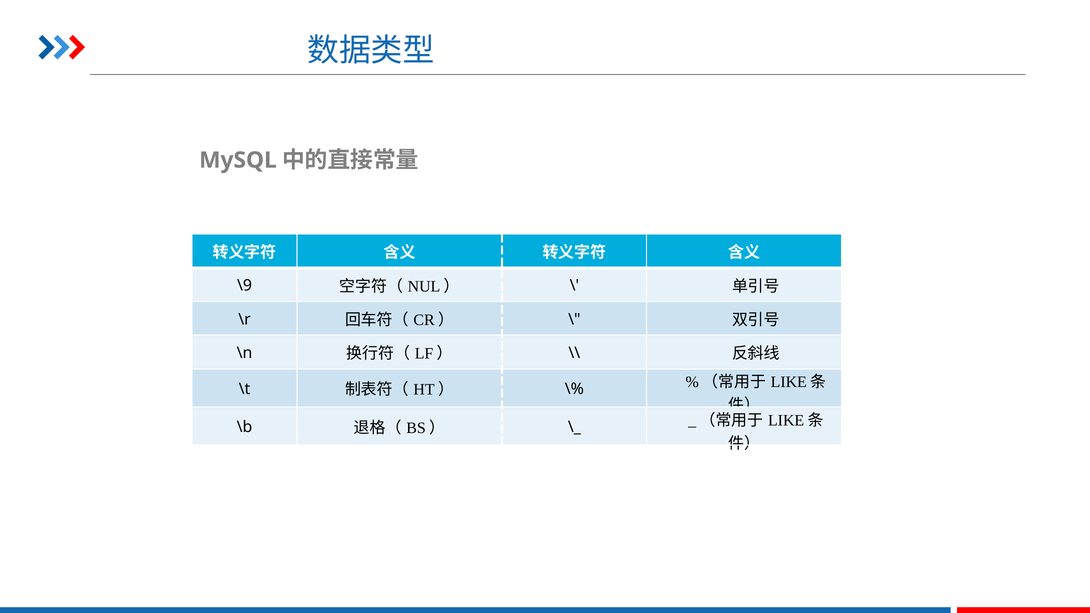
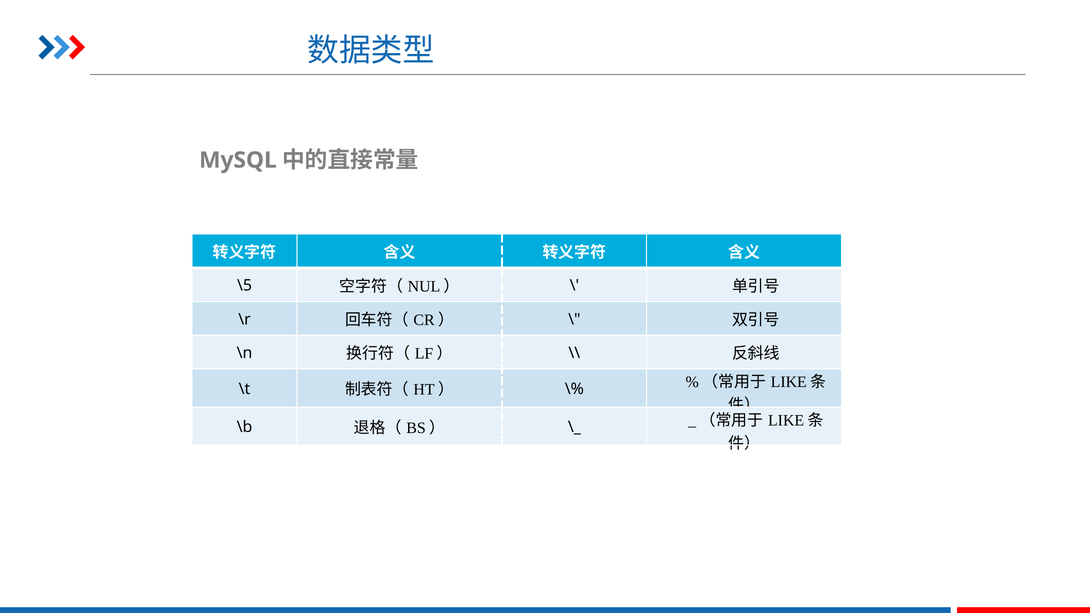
\9: \9 -> \5 (245, 286)
